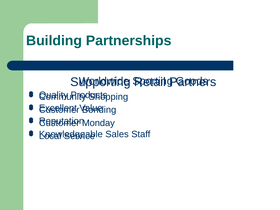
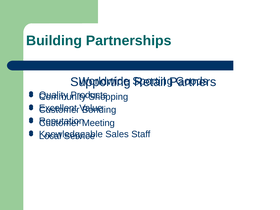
Monday: Monday -> Meeting (98, 123)
